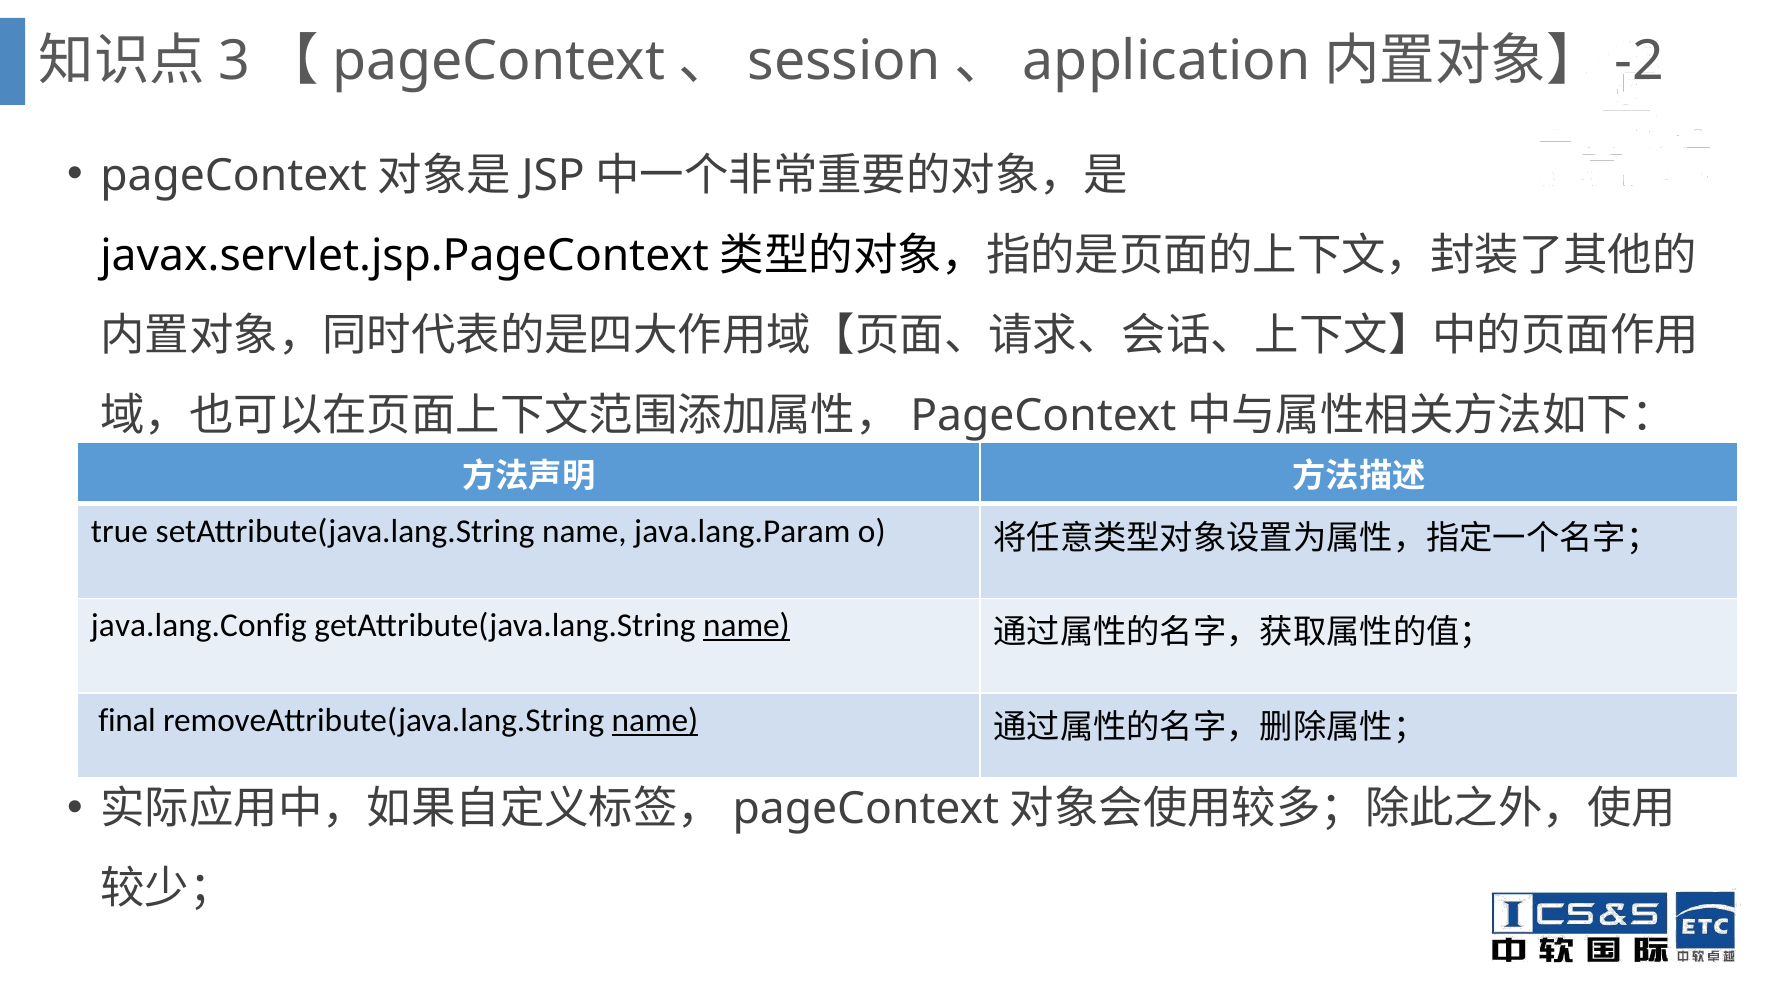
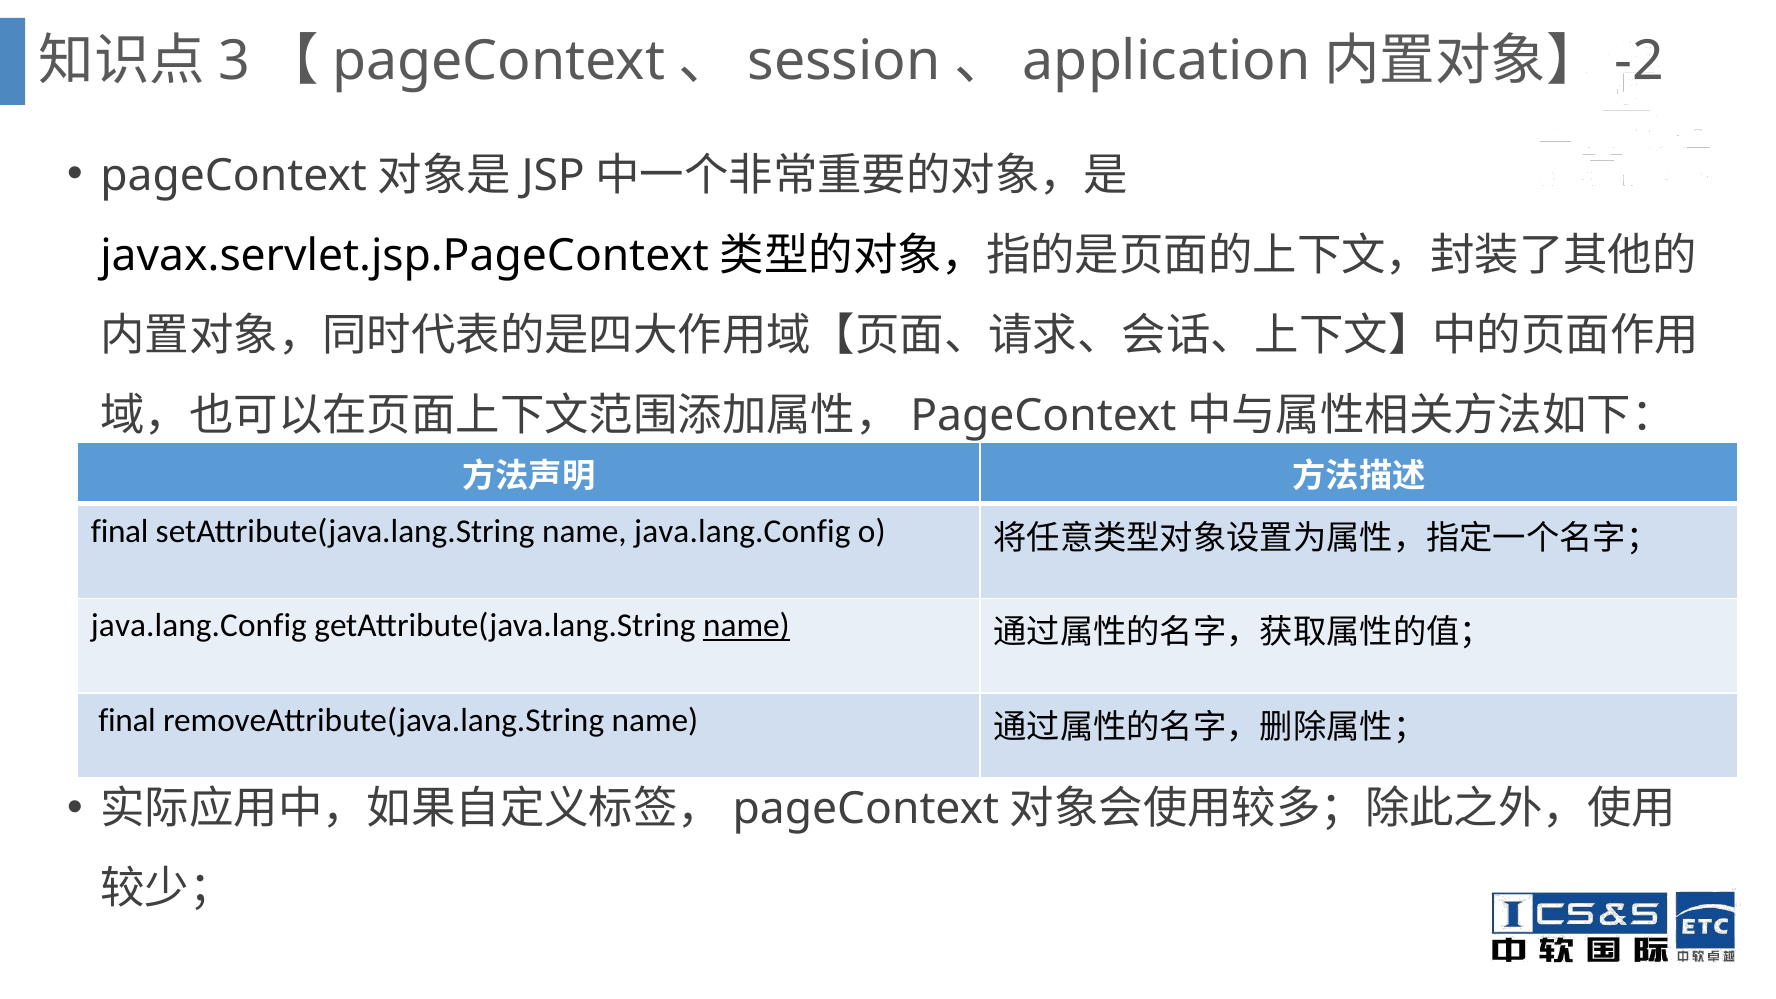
true: true -> final (120, 531)
name java.lang.Param: java.lang.Param -> java.lang.Config (742, 531)
name underline: present -> none (655, 721)
